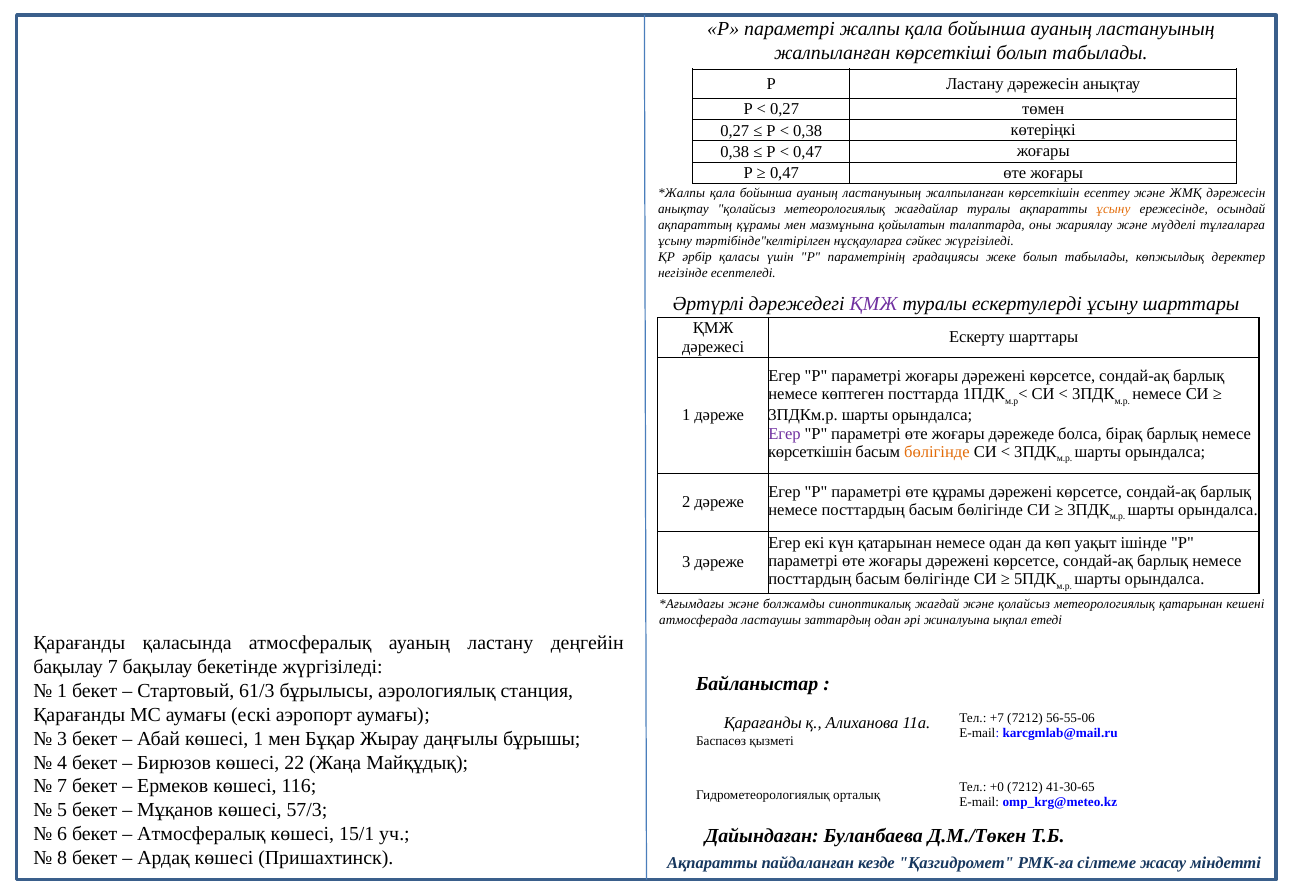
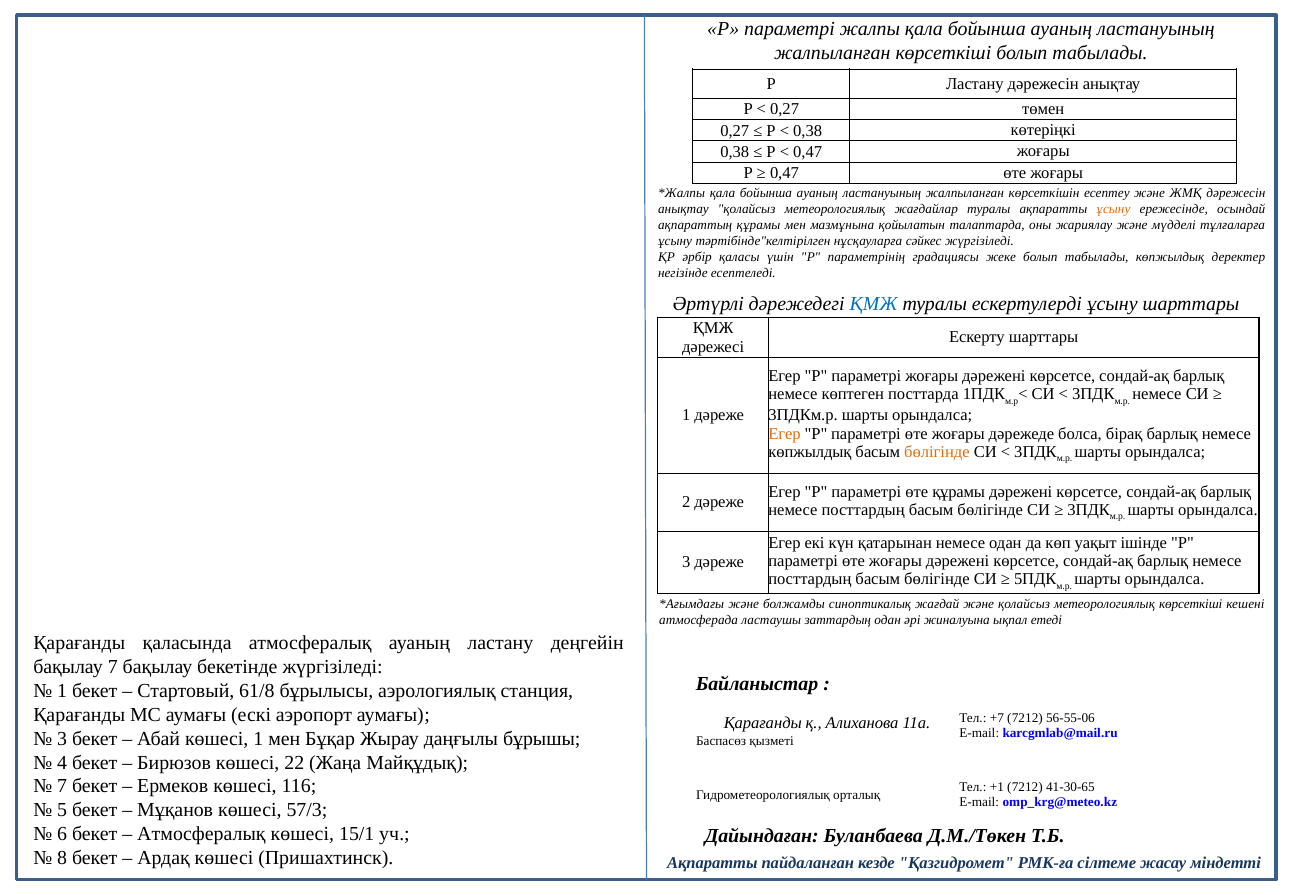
ҚМЖ colour: purple -> blue (874, 304)
Егер colour: purple -> orange (785, 434)
көрсеткішін: көрсеткішін -> көпжылдық (810, 452)
метеорологиялық қатарынан: қатарынан -> көрсеткіші (1191, 604)
61/3: 61/3 -> 61/8 (257, 691)
+0: +0 -> +1 (997, 788)
